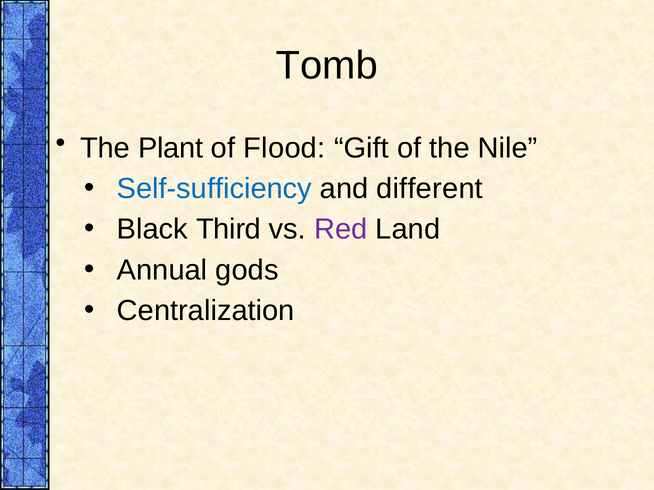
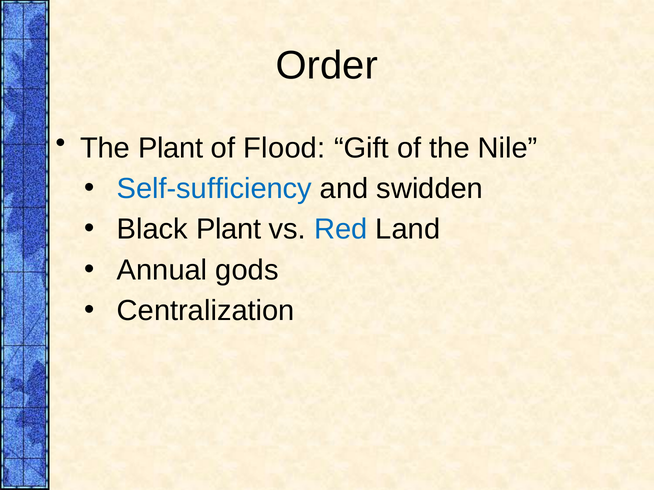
Tomb: Tomb -> Order (327, 65)
different: different -> swidden (430, 189)
Black Third: Third -> Plant (229, 230)
Red colour: purple -> blue (341, 230)
